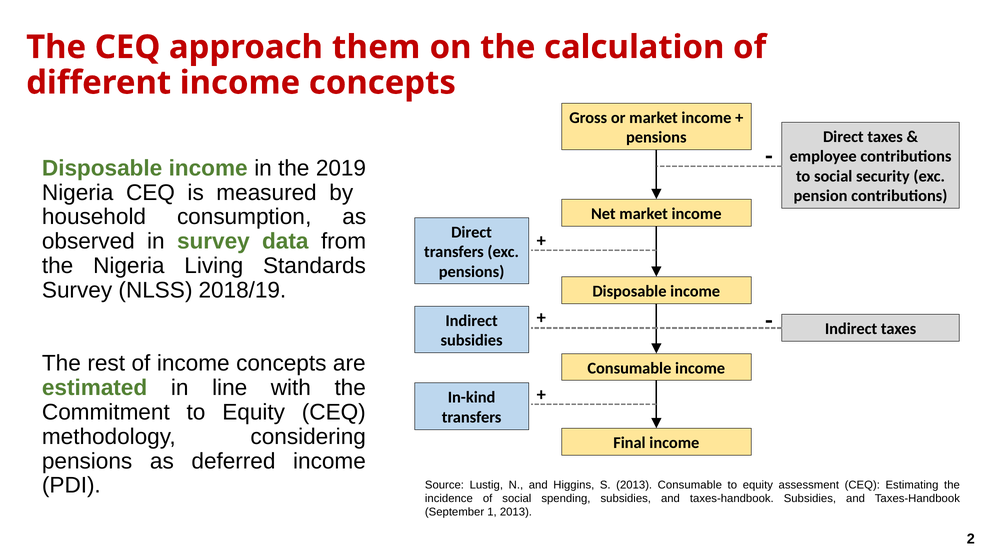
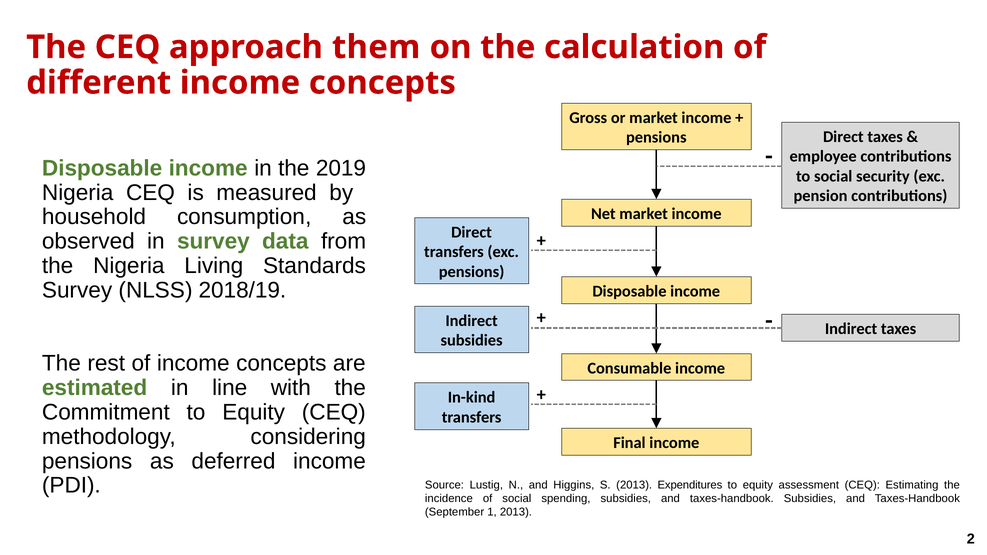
2013 Consumable: Consumable -> Expenditures (690, 485)
